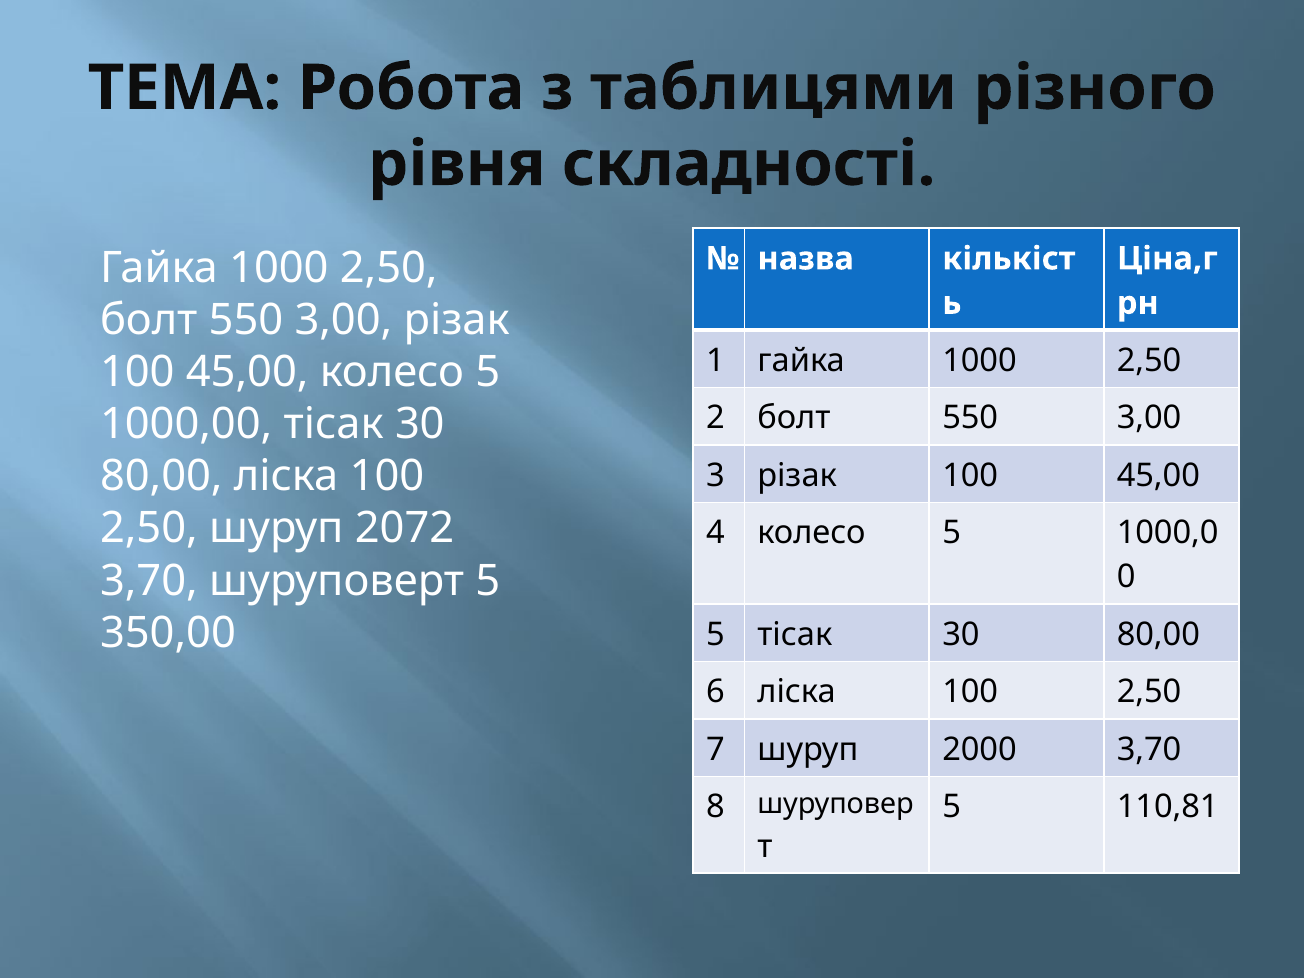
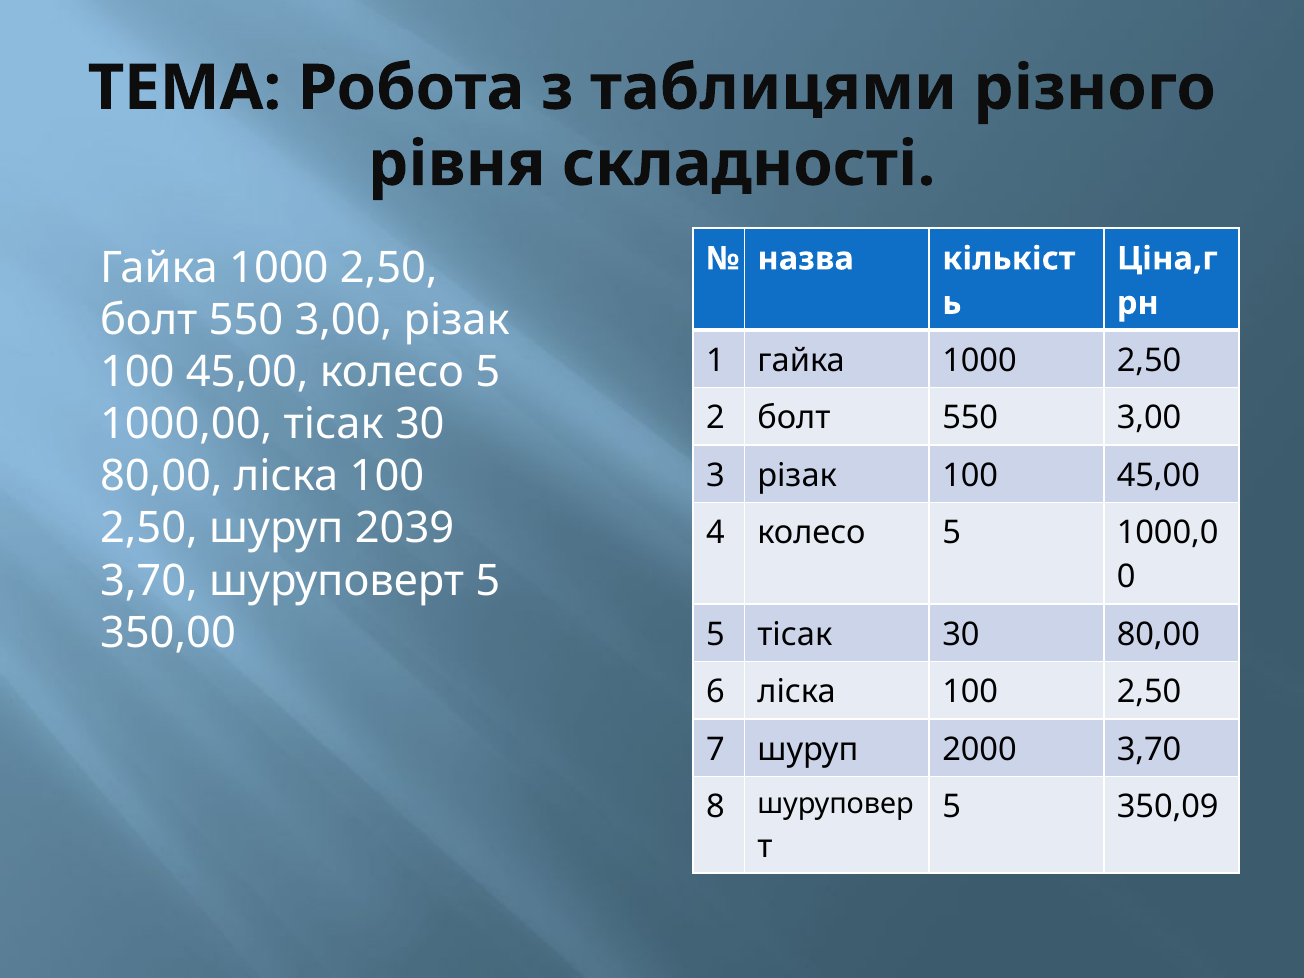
2072: 2072 -> 2039 (405, 529)
110,81: 110,81 -> 350,09 (1168, 807)
